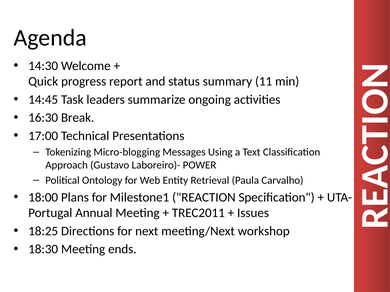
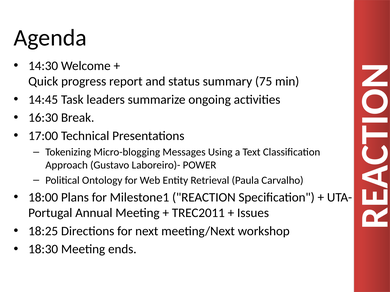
11: 11 -> 75 (264, 82)
